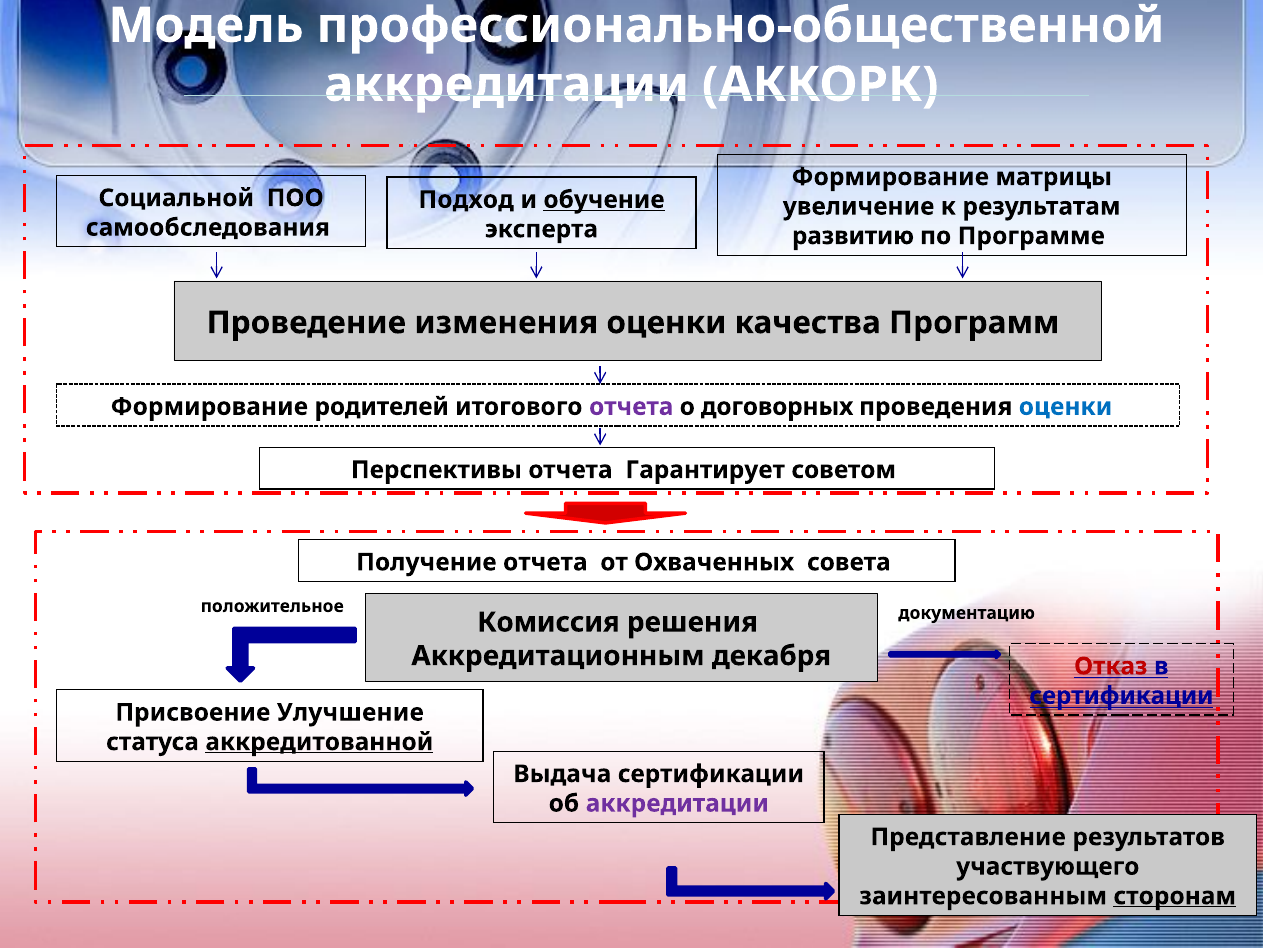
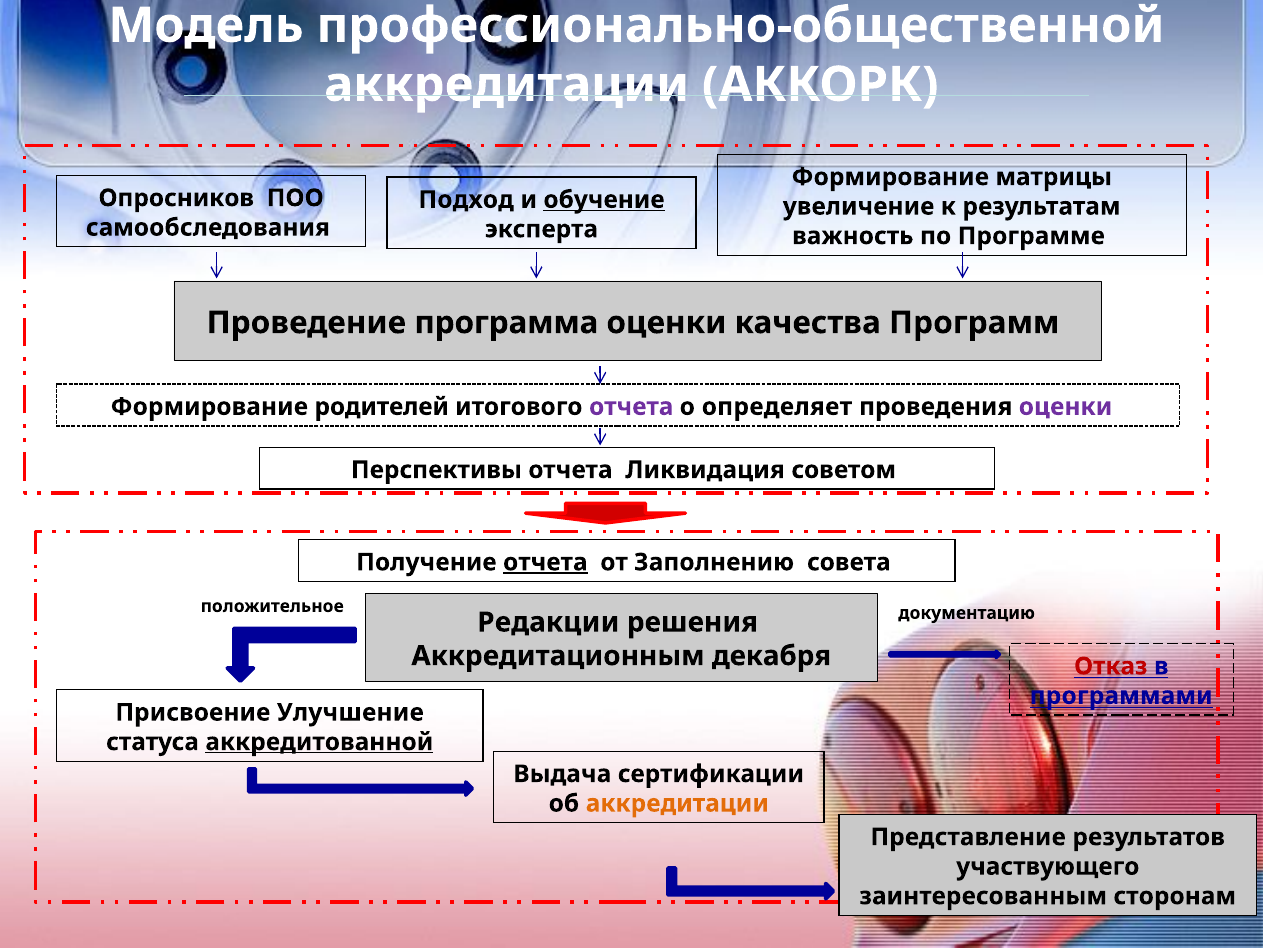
Социальной: Социальной -> Опросников (176, 198)
развитию: развитию -> важность (853, 236)
изменения: изменения -> программа (506, 323)
договорных: договорных -> определяет (777, 406)
оценки colour: blue -> purple (1065, 406)
Гарантирует: Гарантирует -> Ликвидация (705, 470)
отчета underline: none -> present (545, 562)
Охваченных: Охваченных -> Заполнению (714, 562)
Комиссия: Комиссия -> Редакции (548, 622)
сертификации: сертификации -> программами (1121, 695)
аккредитации colour: purple -> orange (677, 803)
сторонам underline: present -> none (1175, 895)
